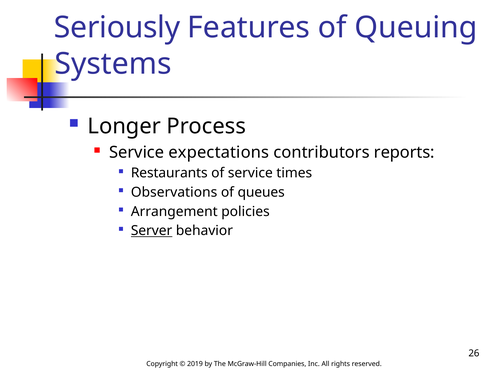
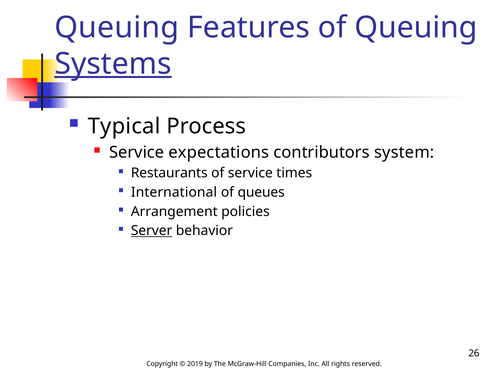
Seriously: Seriously -> Queuing (117, 28)
Systems underline: none -> present (113, 64)
Longer: Longer -> Typical (124, 126)
reports: reports -> system (404, 152)
Observations: Observations -> International (174, 192)
